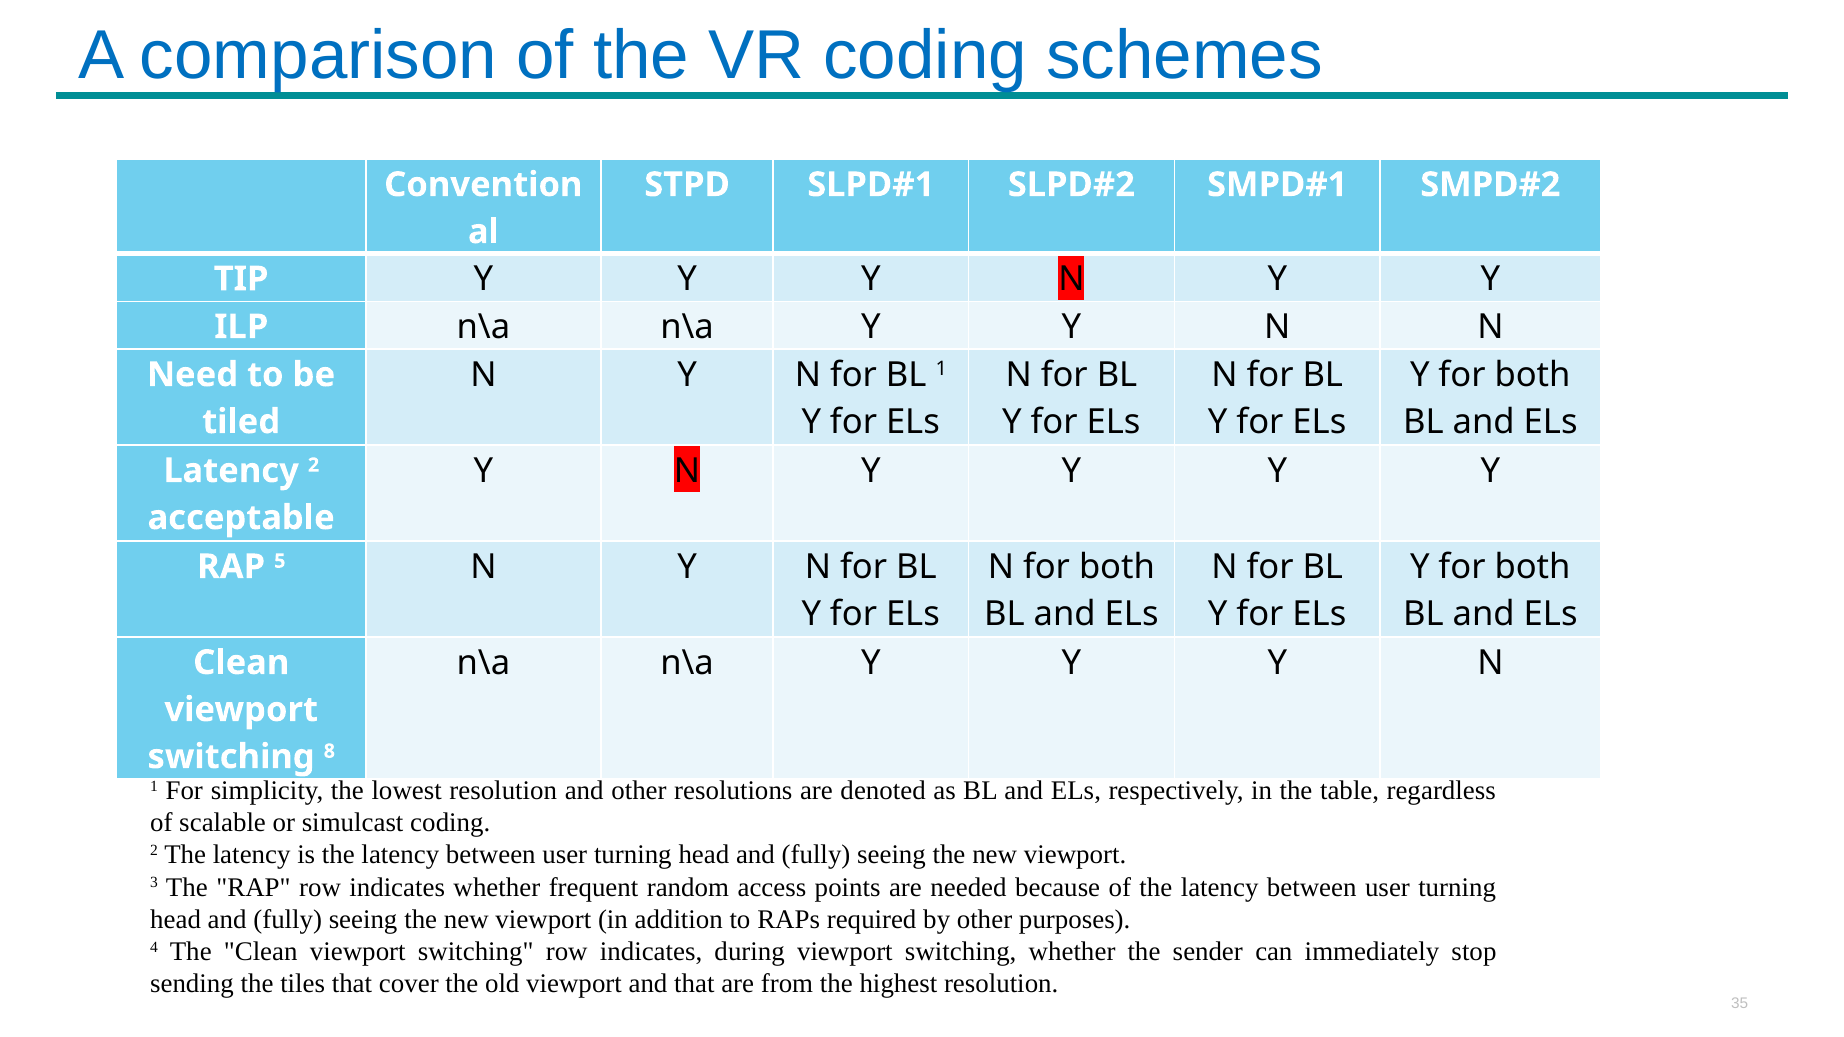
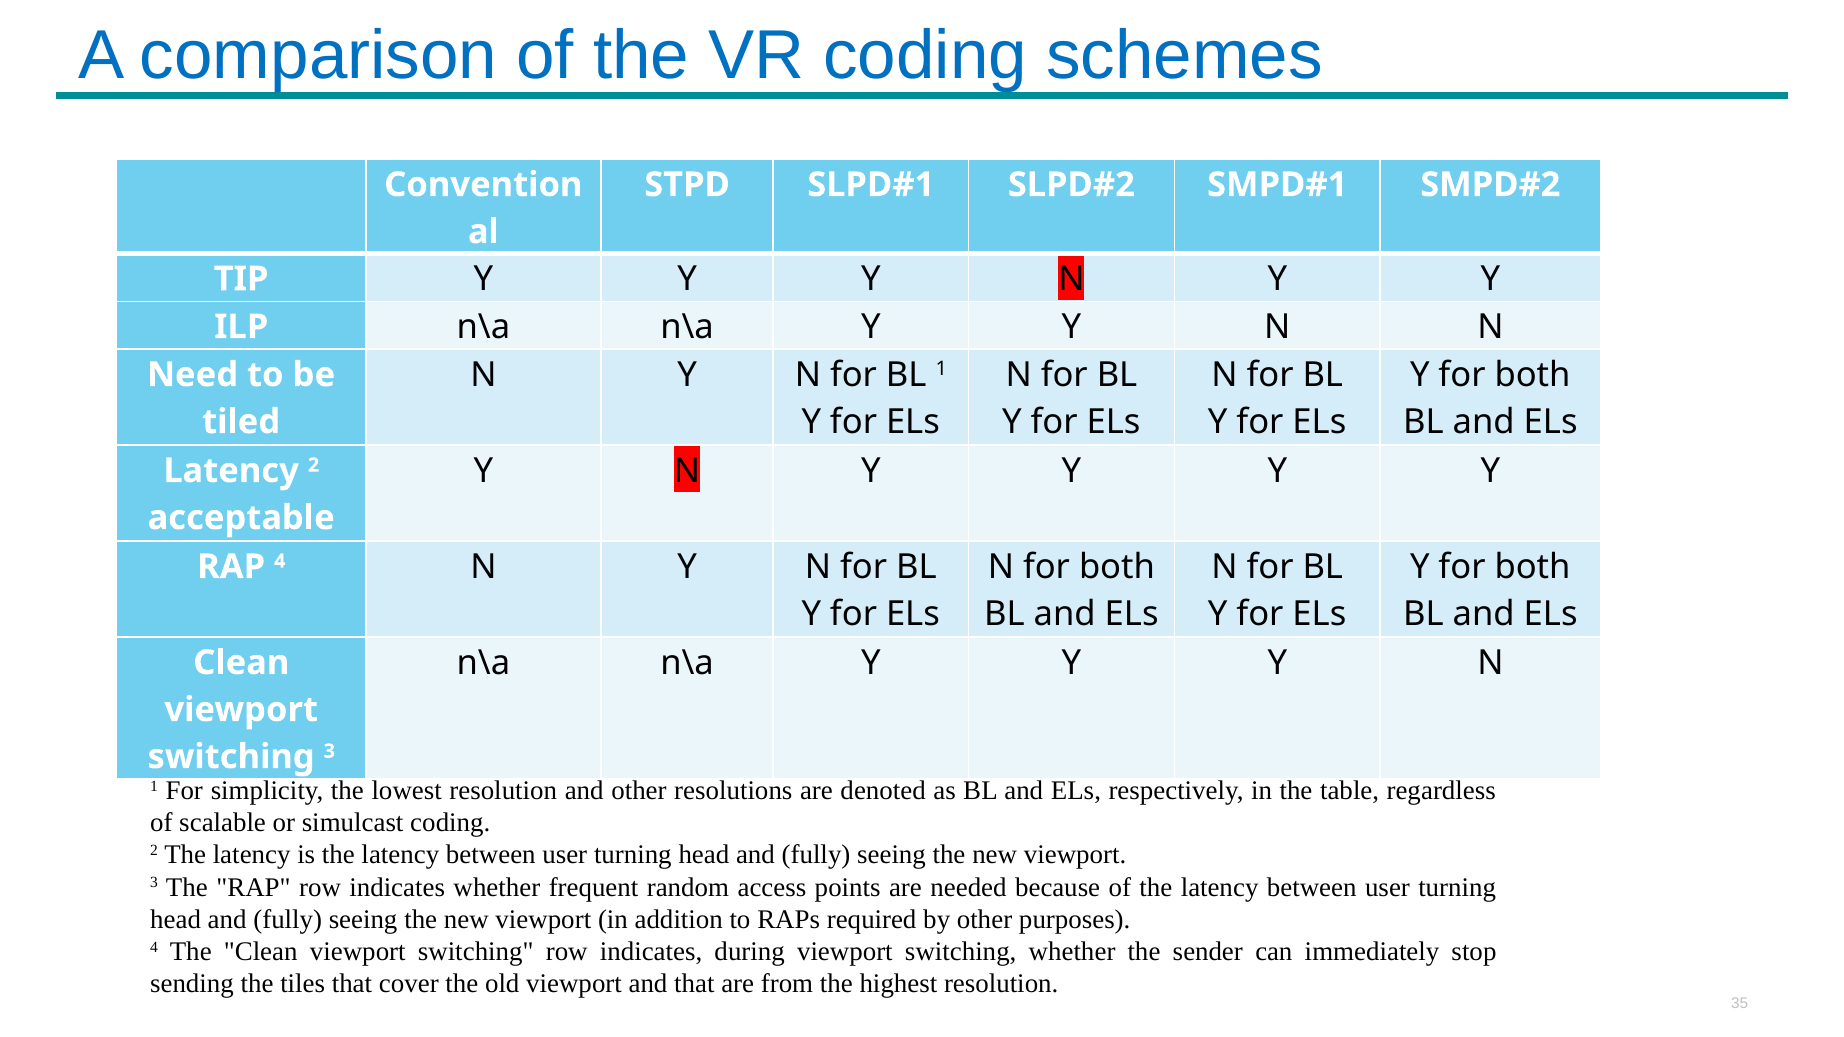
RAP 5: 5 -> 4 (280, 561)
8: 8 -> 3 (329, 751)
